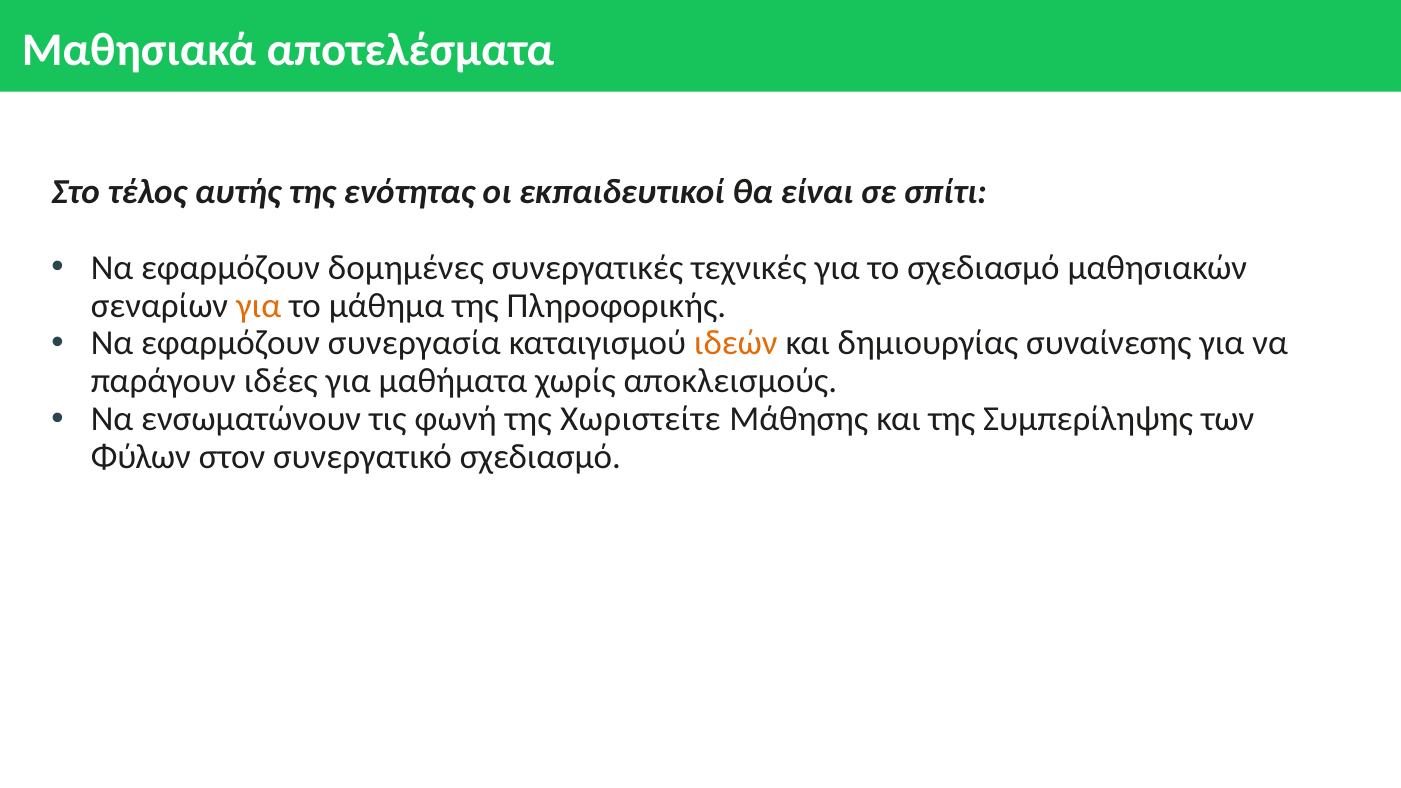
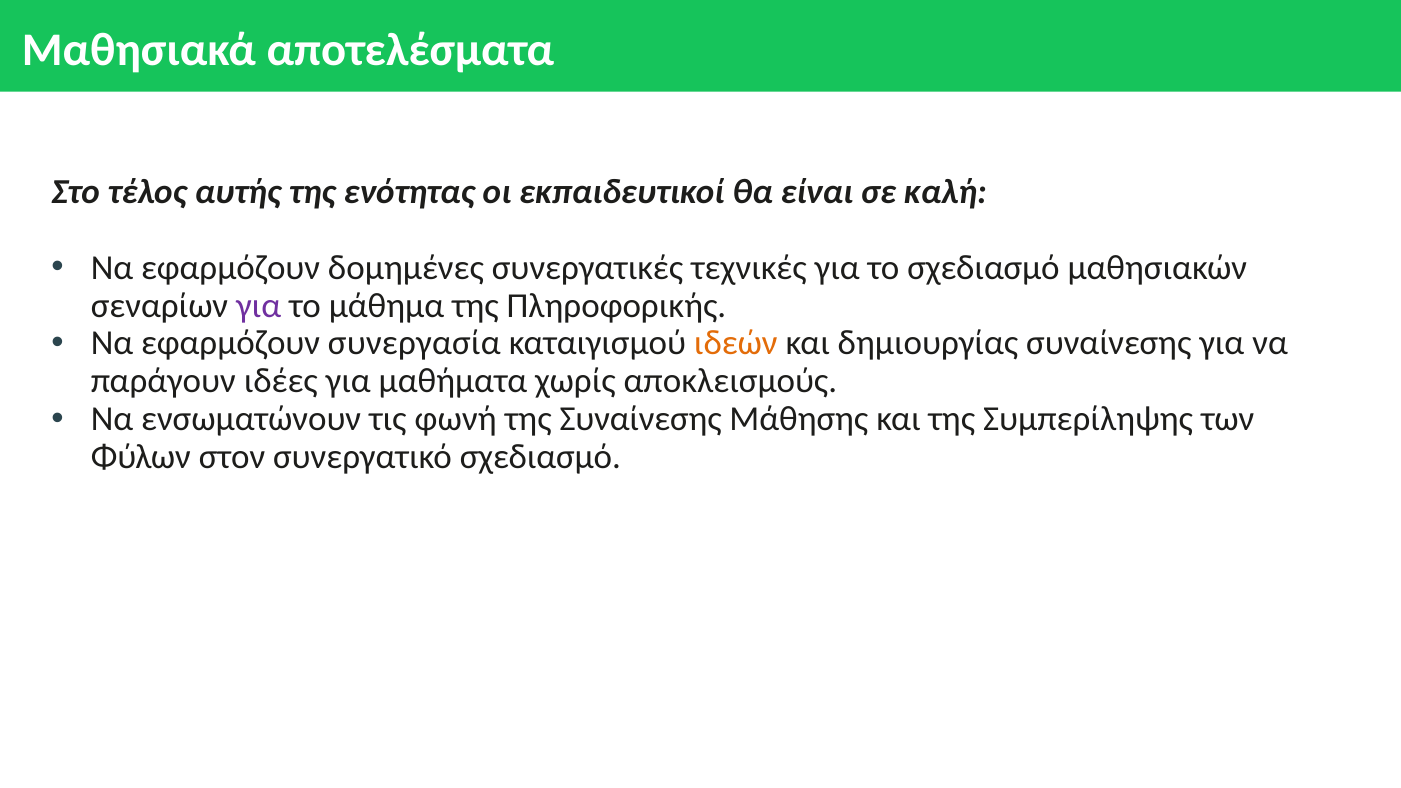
σπίτι: σπίτι -> καλή (945, 192)
για colour: orange -> purple (259, 305)
της Χωριστείτε: Χωριστείτε -> Συναίνεσης (641, 419)
